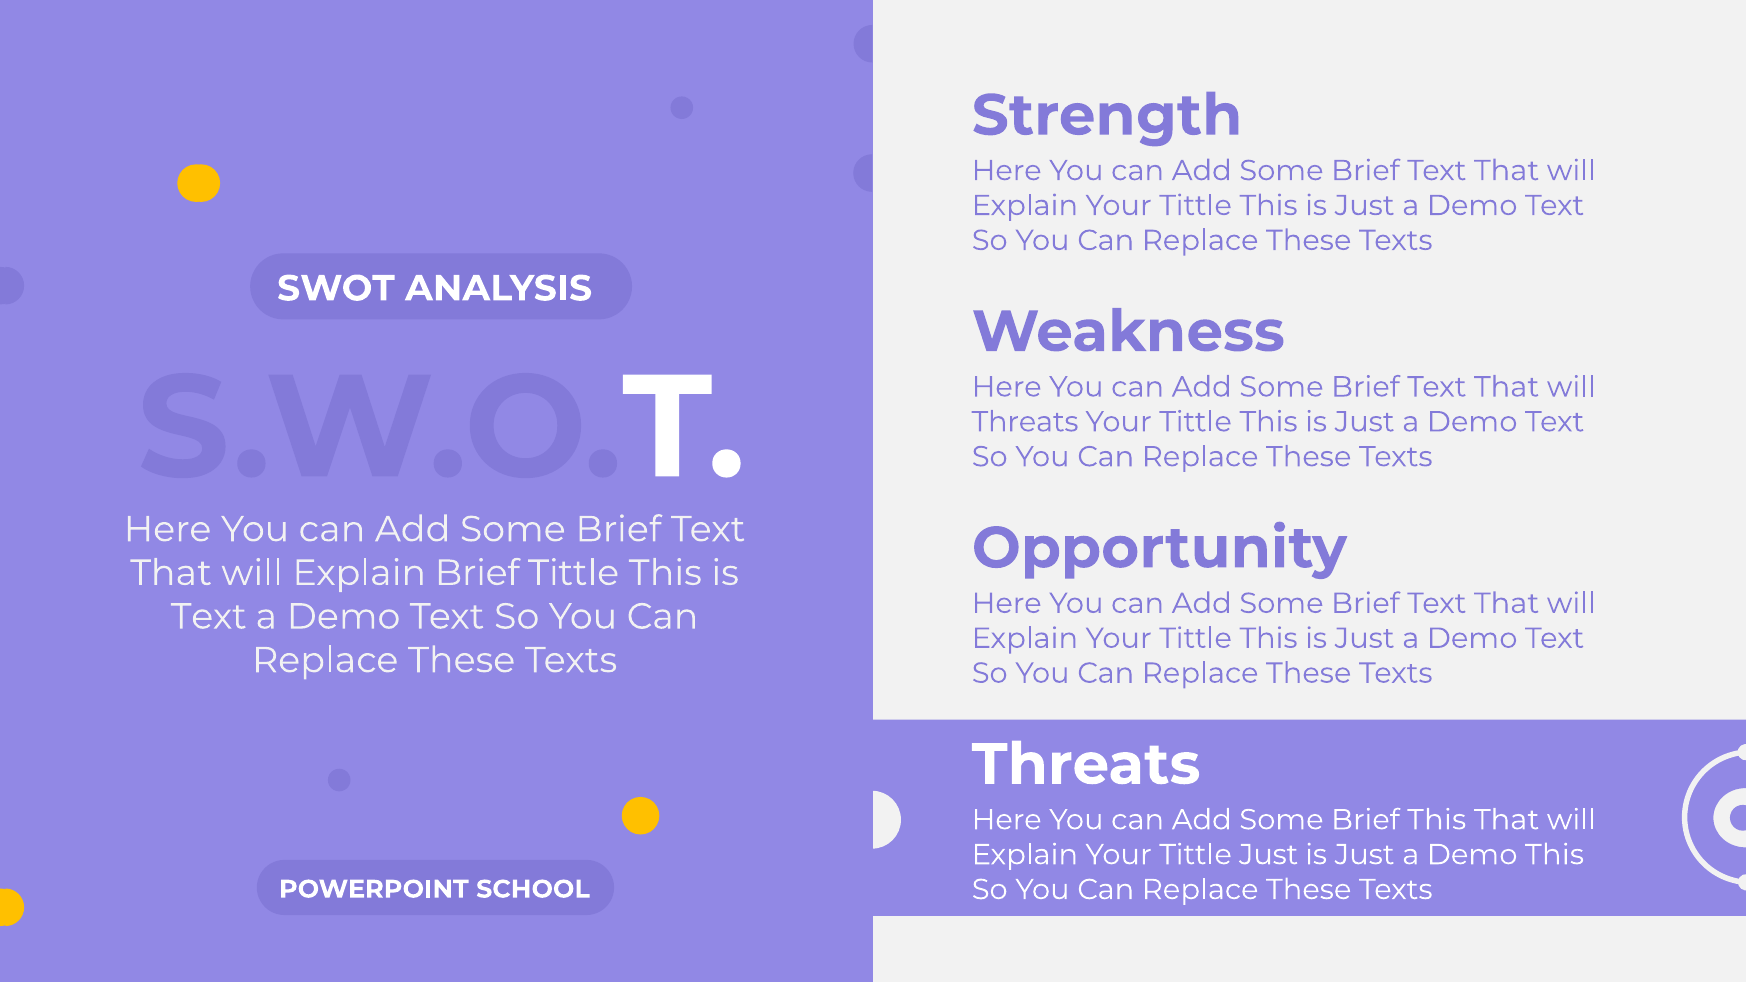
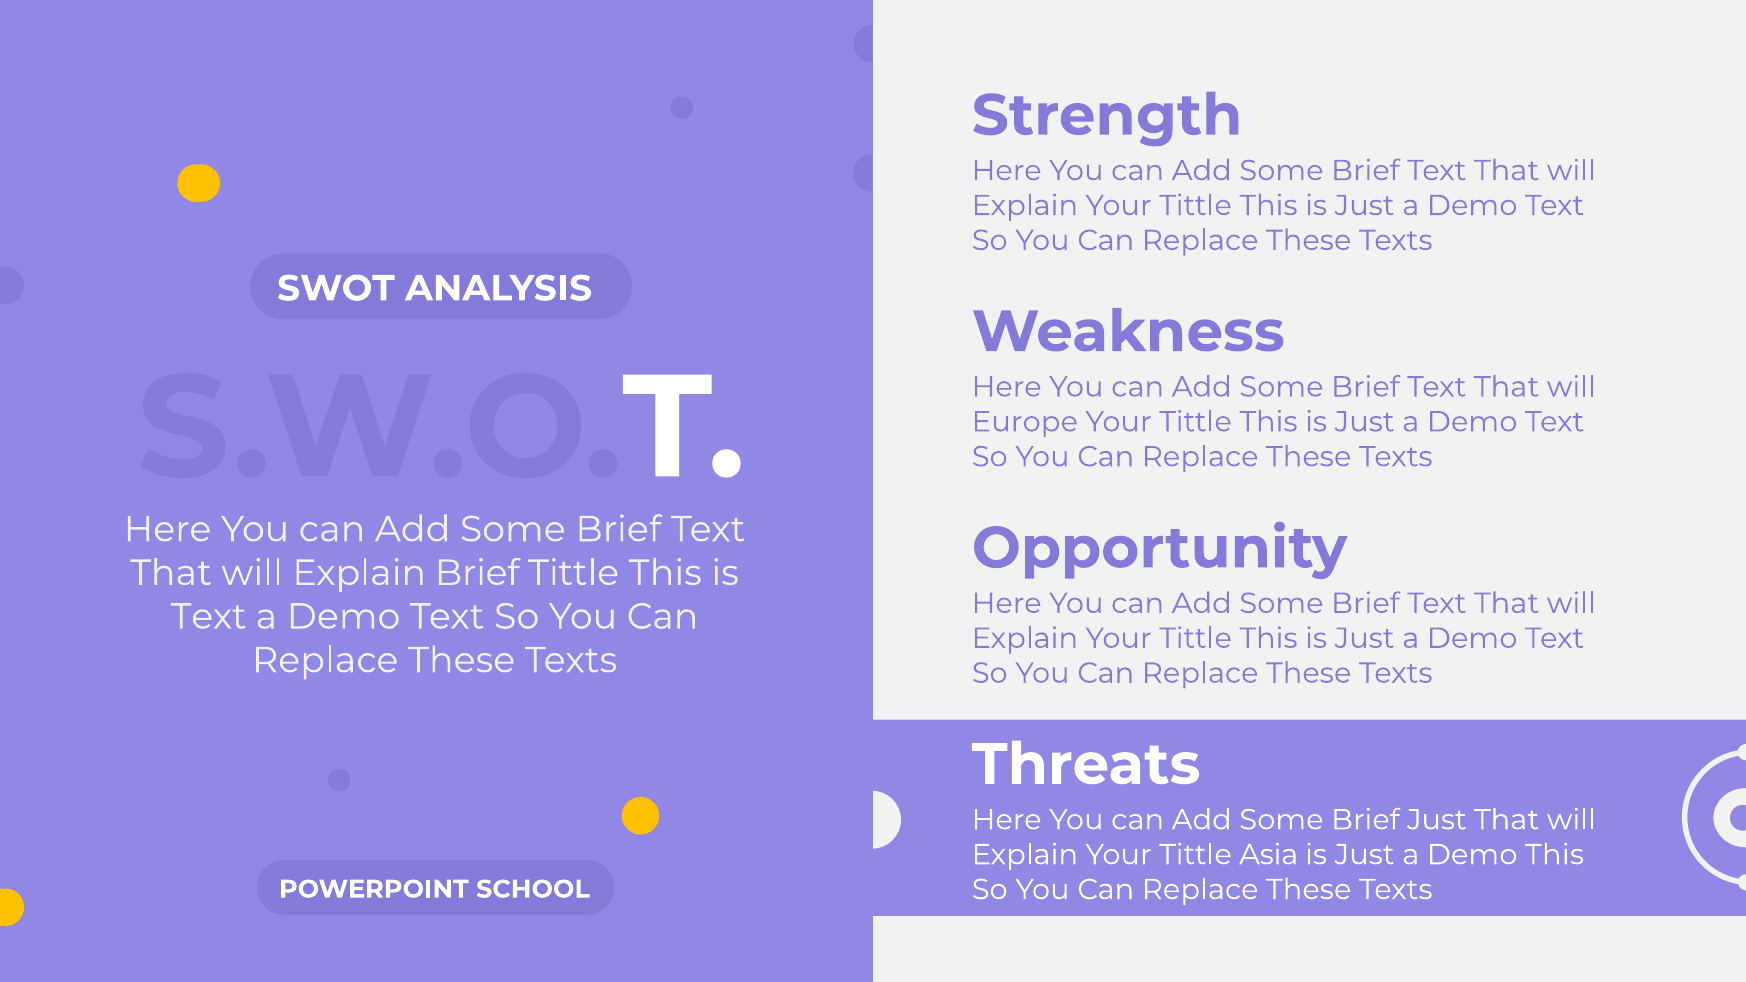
Threats: Threats -> Europe (1025, 422)
Brief This: This -> Just (1437, 820)
Tittle Just: Just -> Asia (1269, 855)
